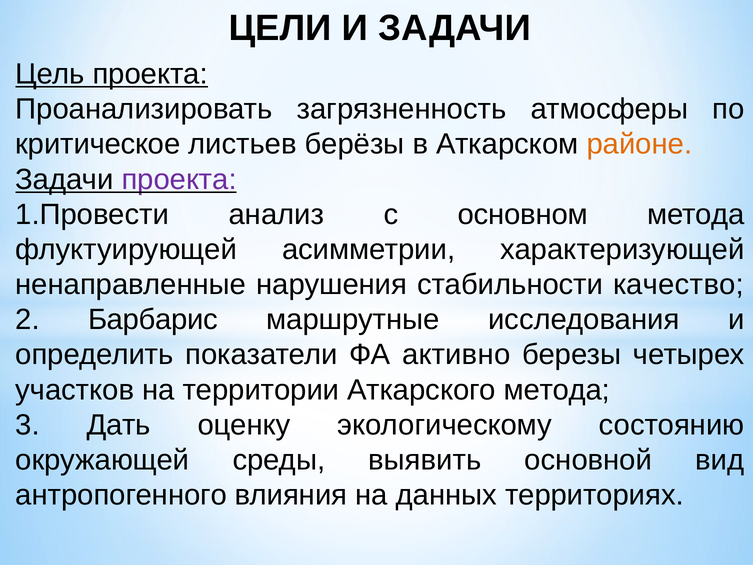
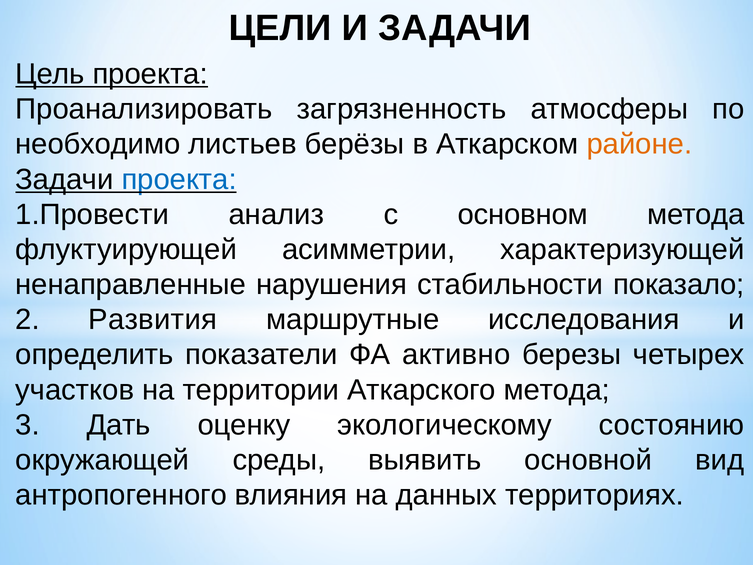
критическое: критическое -> необходимо (98, 144)
проекта colour: purple -> blue (179, 179)
качество: качество -> показало (679, 284)
Барбарис: Барбарис -> Развития (153, 320)
